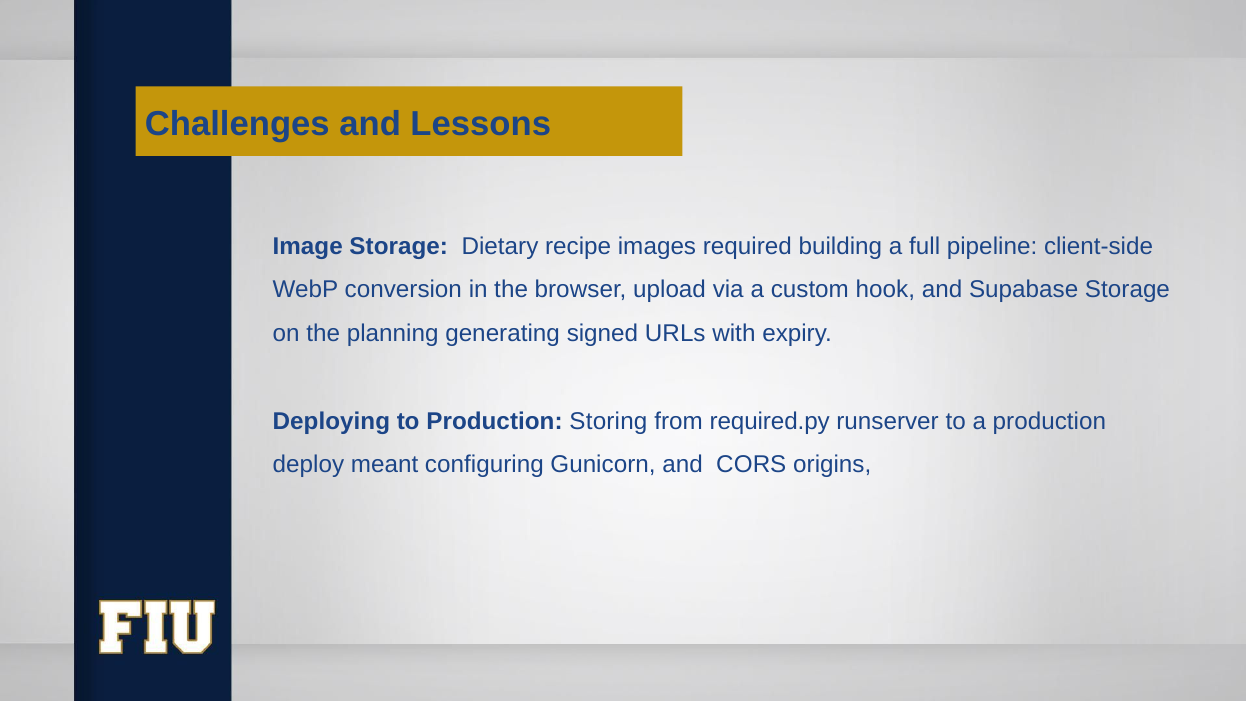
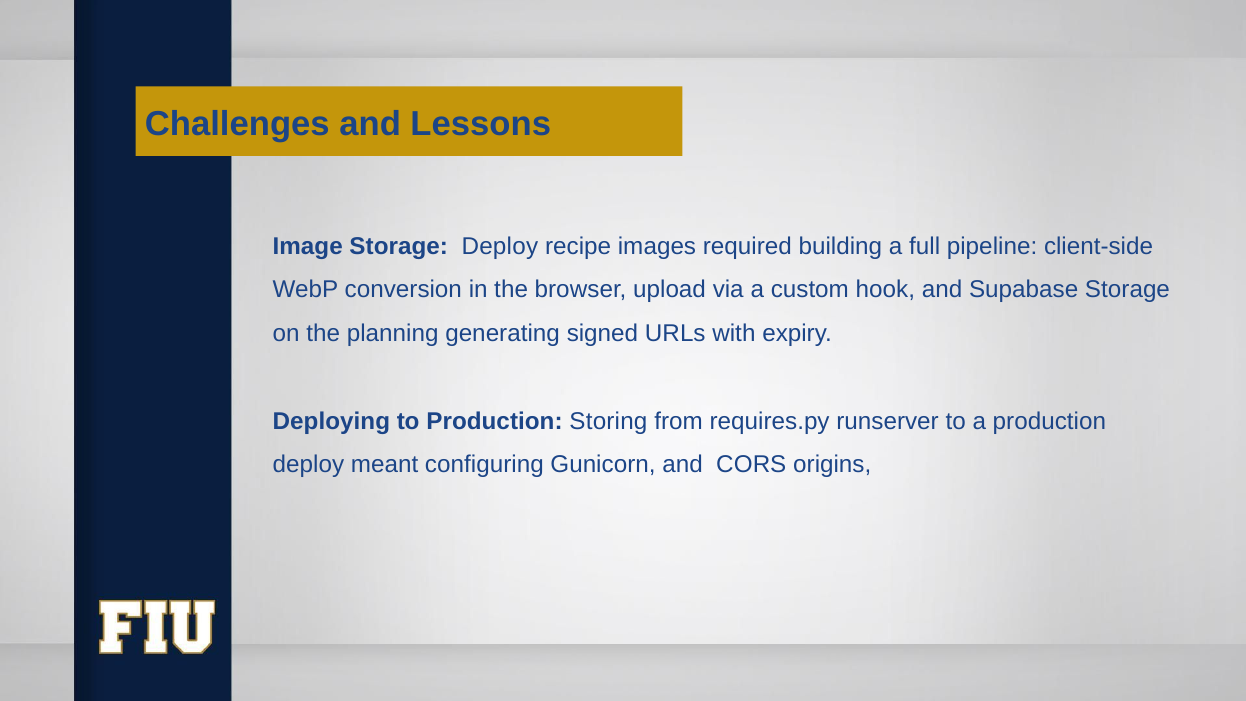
Storage Dietary: Dietary -> Deploy (500, 246)
required.py: required.py -> requires.py (770, 421)
